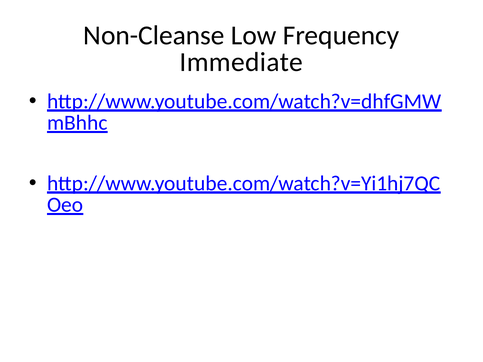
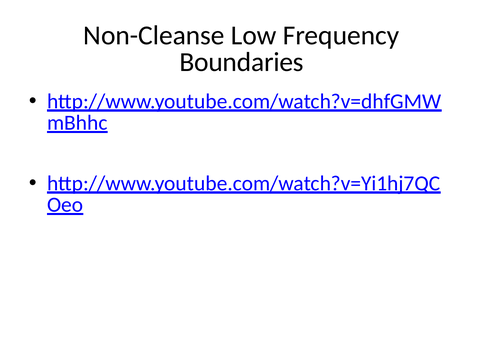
Immediate: Immediate -> Boundaries (242, 62)
